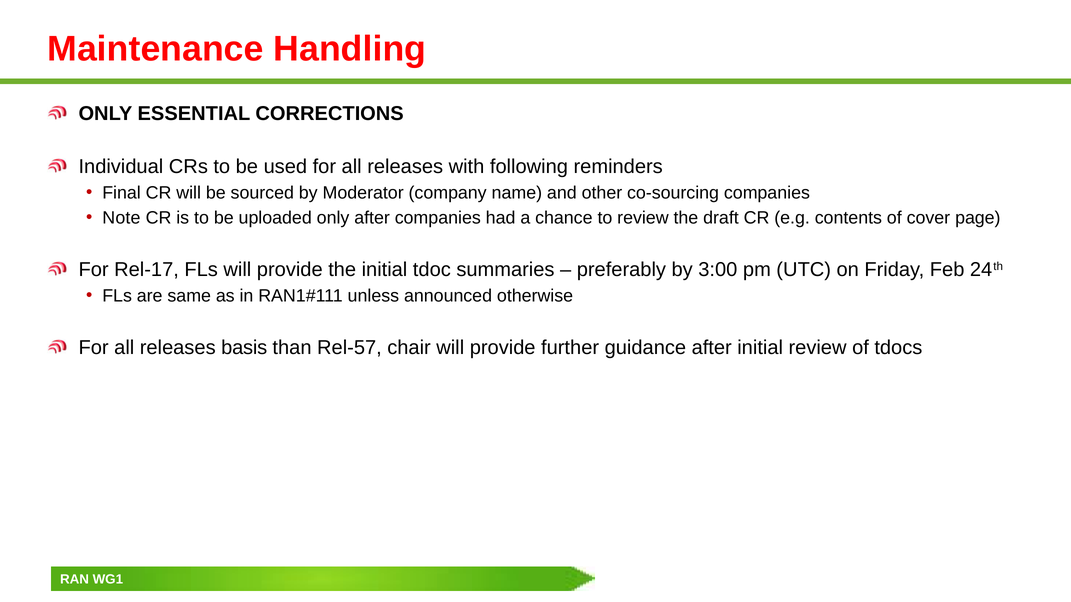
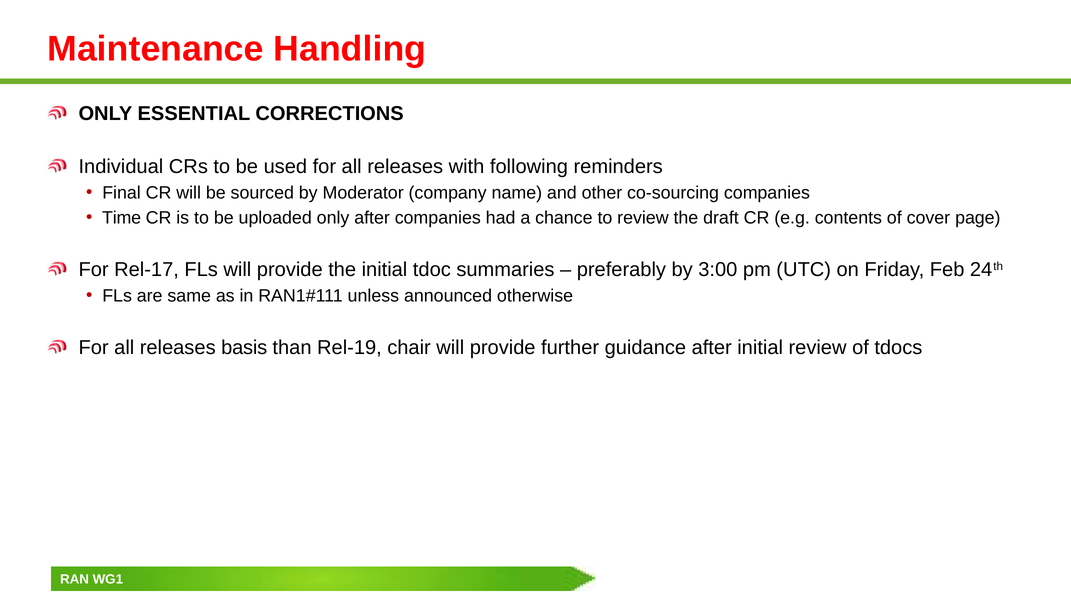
Note: Note -> Time (122, 218)
Rel-57: Rel-57 -> Rel-19 (349, 348)
